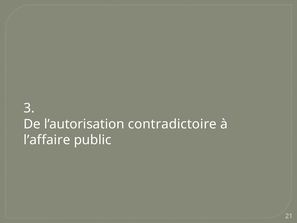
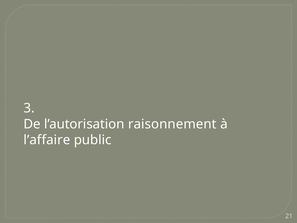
contradictoire: contradictoire -> raisonnement (172, 124)
